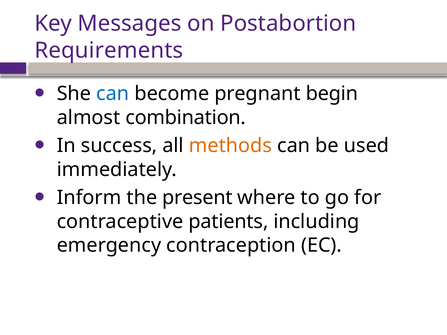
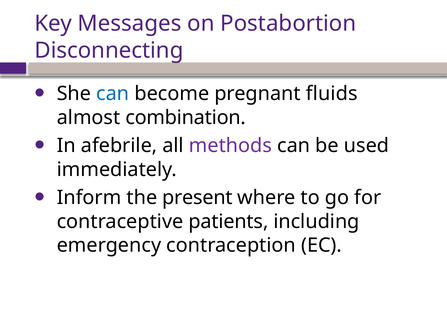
Requirements: Requirements -> Disconnecting (109, 50)
begin: begin -> fluids (332, 94)
success: success -> afebrile (119, 146)
methods colour: orange -> purple (230, 146)
